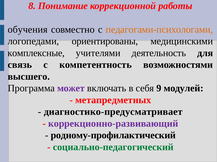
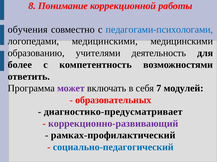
педагогами-психологами colour: orange -> blue (159, 30)
логопедами ориентированы: ориентированы -> медицинскими (105, 41)
комплексные: комплексные -> образованию (36, 53)
связь: связь -> более (20, 65)
высшего: высшего -> ответить (29, 77)
9: 9 -> 7 (159, 89)
метапредметных: метапредметных -> образовательных (113, 100)
родному-профилактический: родному-профилактический -> рамках-профилактический (113, 136)
социально-педагогический colour: green -> blue (113, 148)
